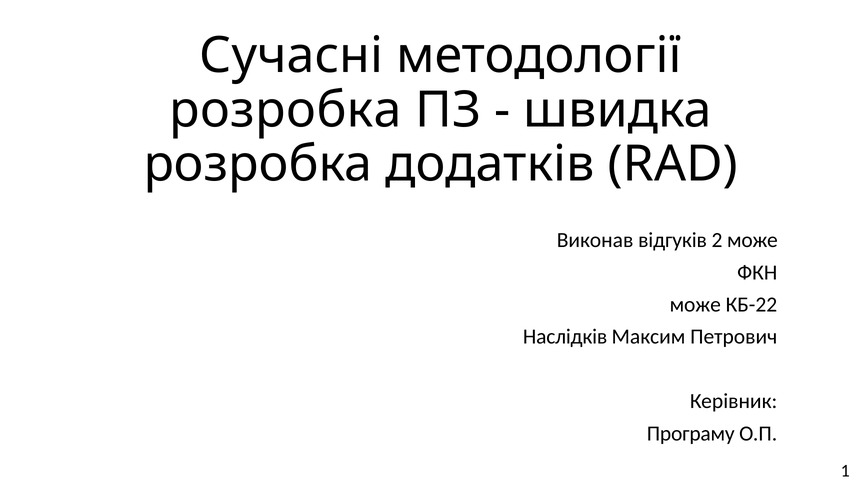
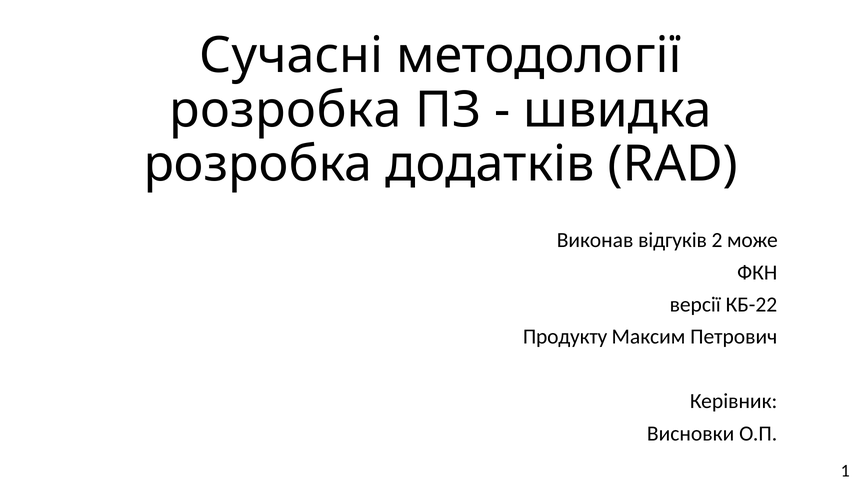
може: може -> версії (695, 305)
Наслідків: Наслідків -> Продукту (565, 337)
Програму: Програму -> Висновки (691, 434)
